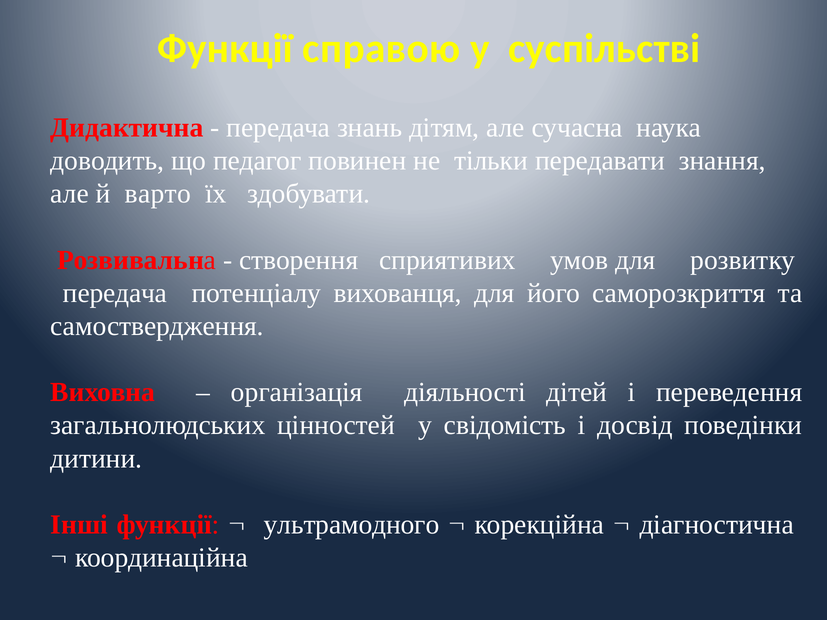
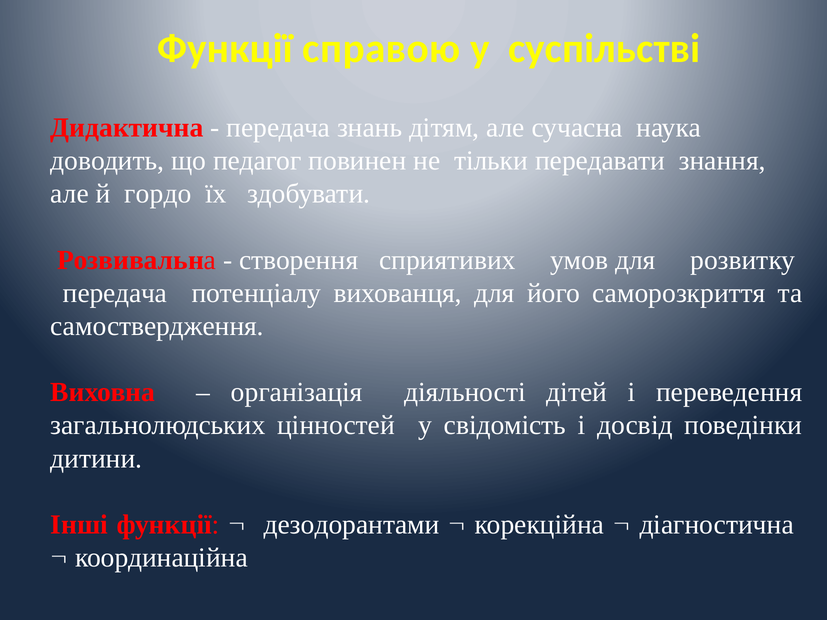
варто: варто -> гордо (158, 194)
ультрамодного: ультрамодного -> дезодорантами (352, 525)
